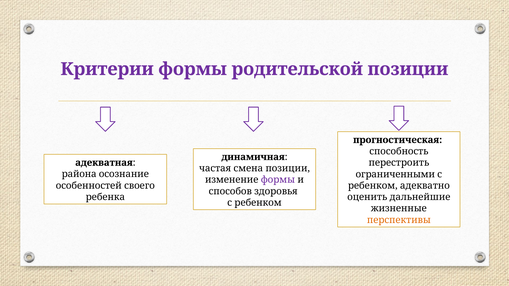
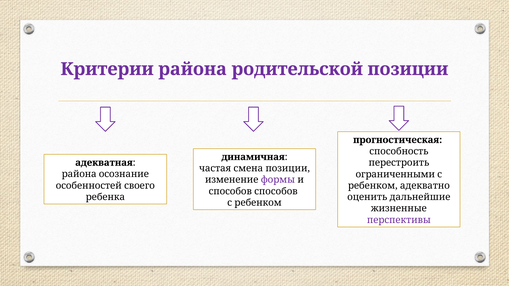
Критерии формы: формы -> района (193, 69)
способов здоровья: здоровья -> способов (276, 191)
перспективы colour: orange -> purple (399, 220)
